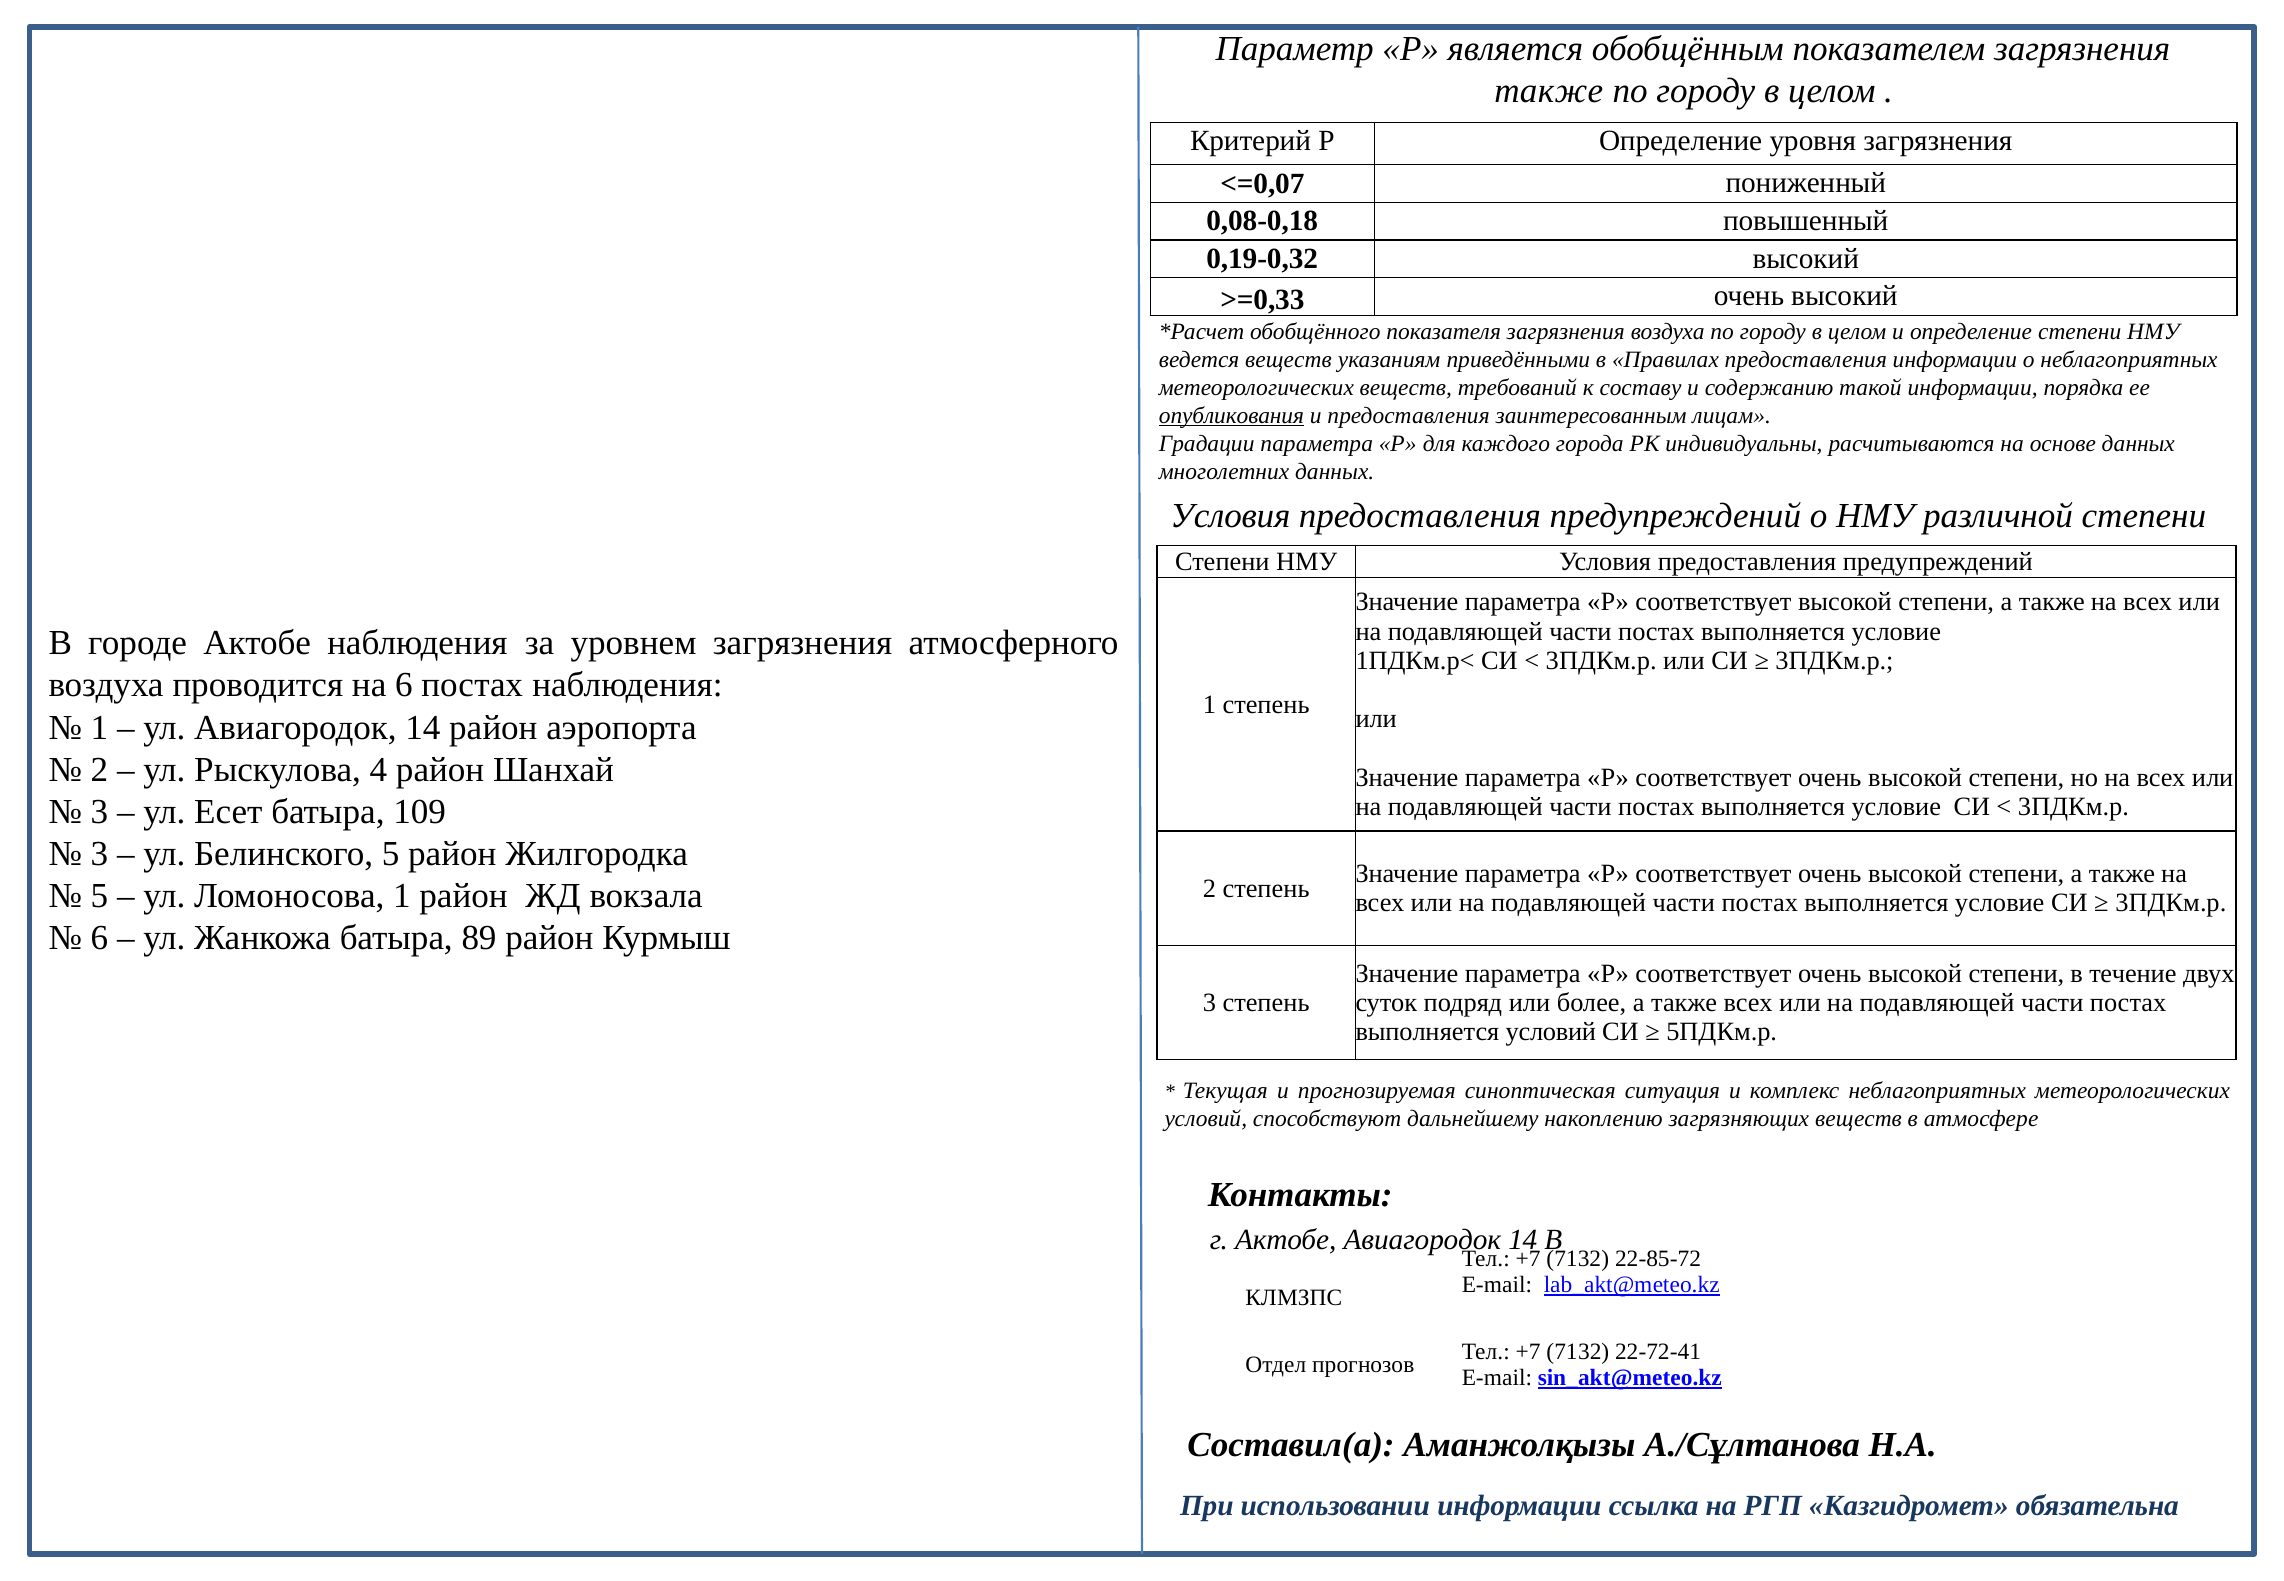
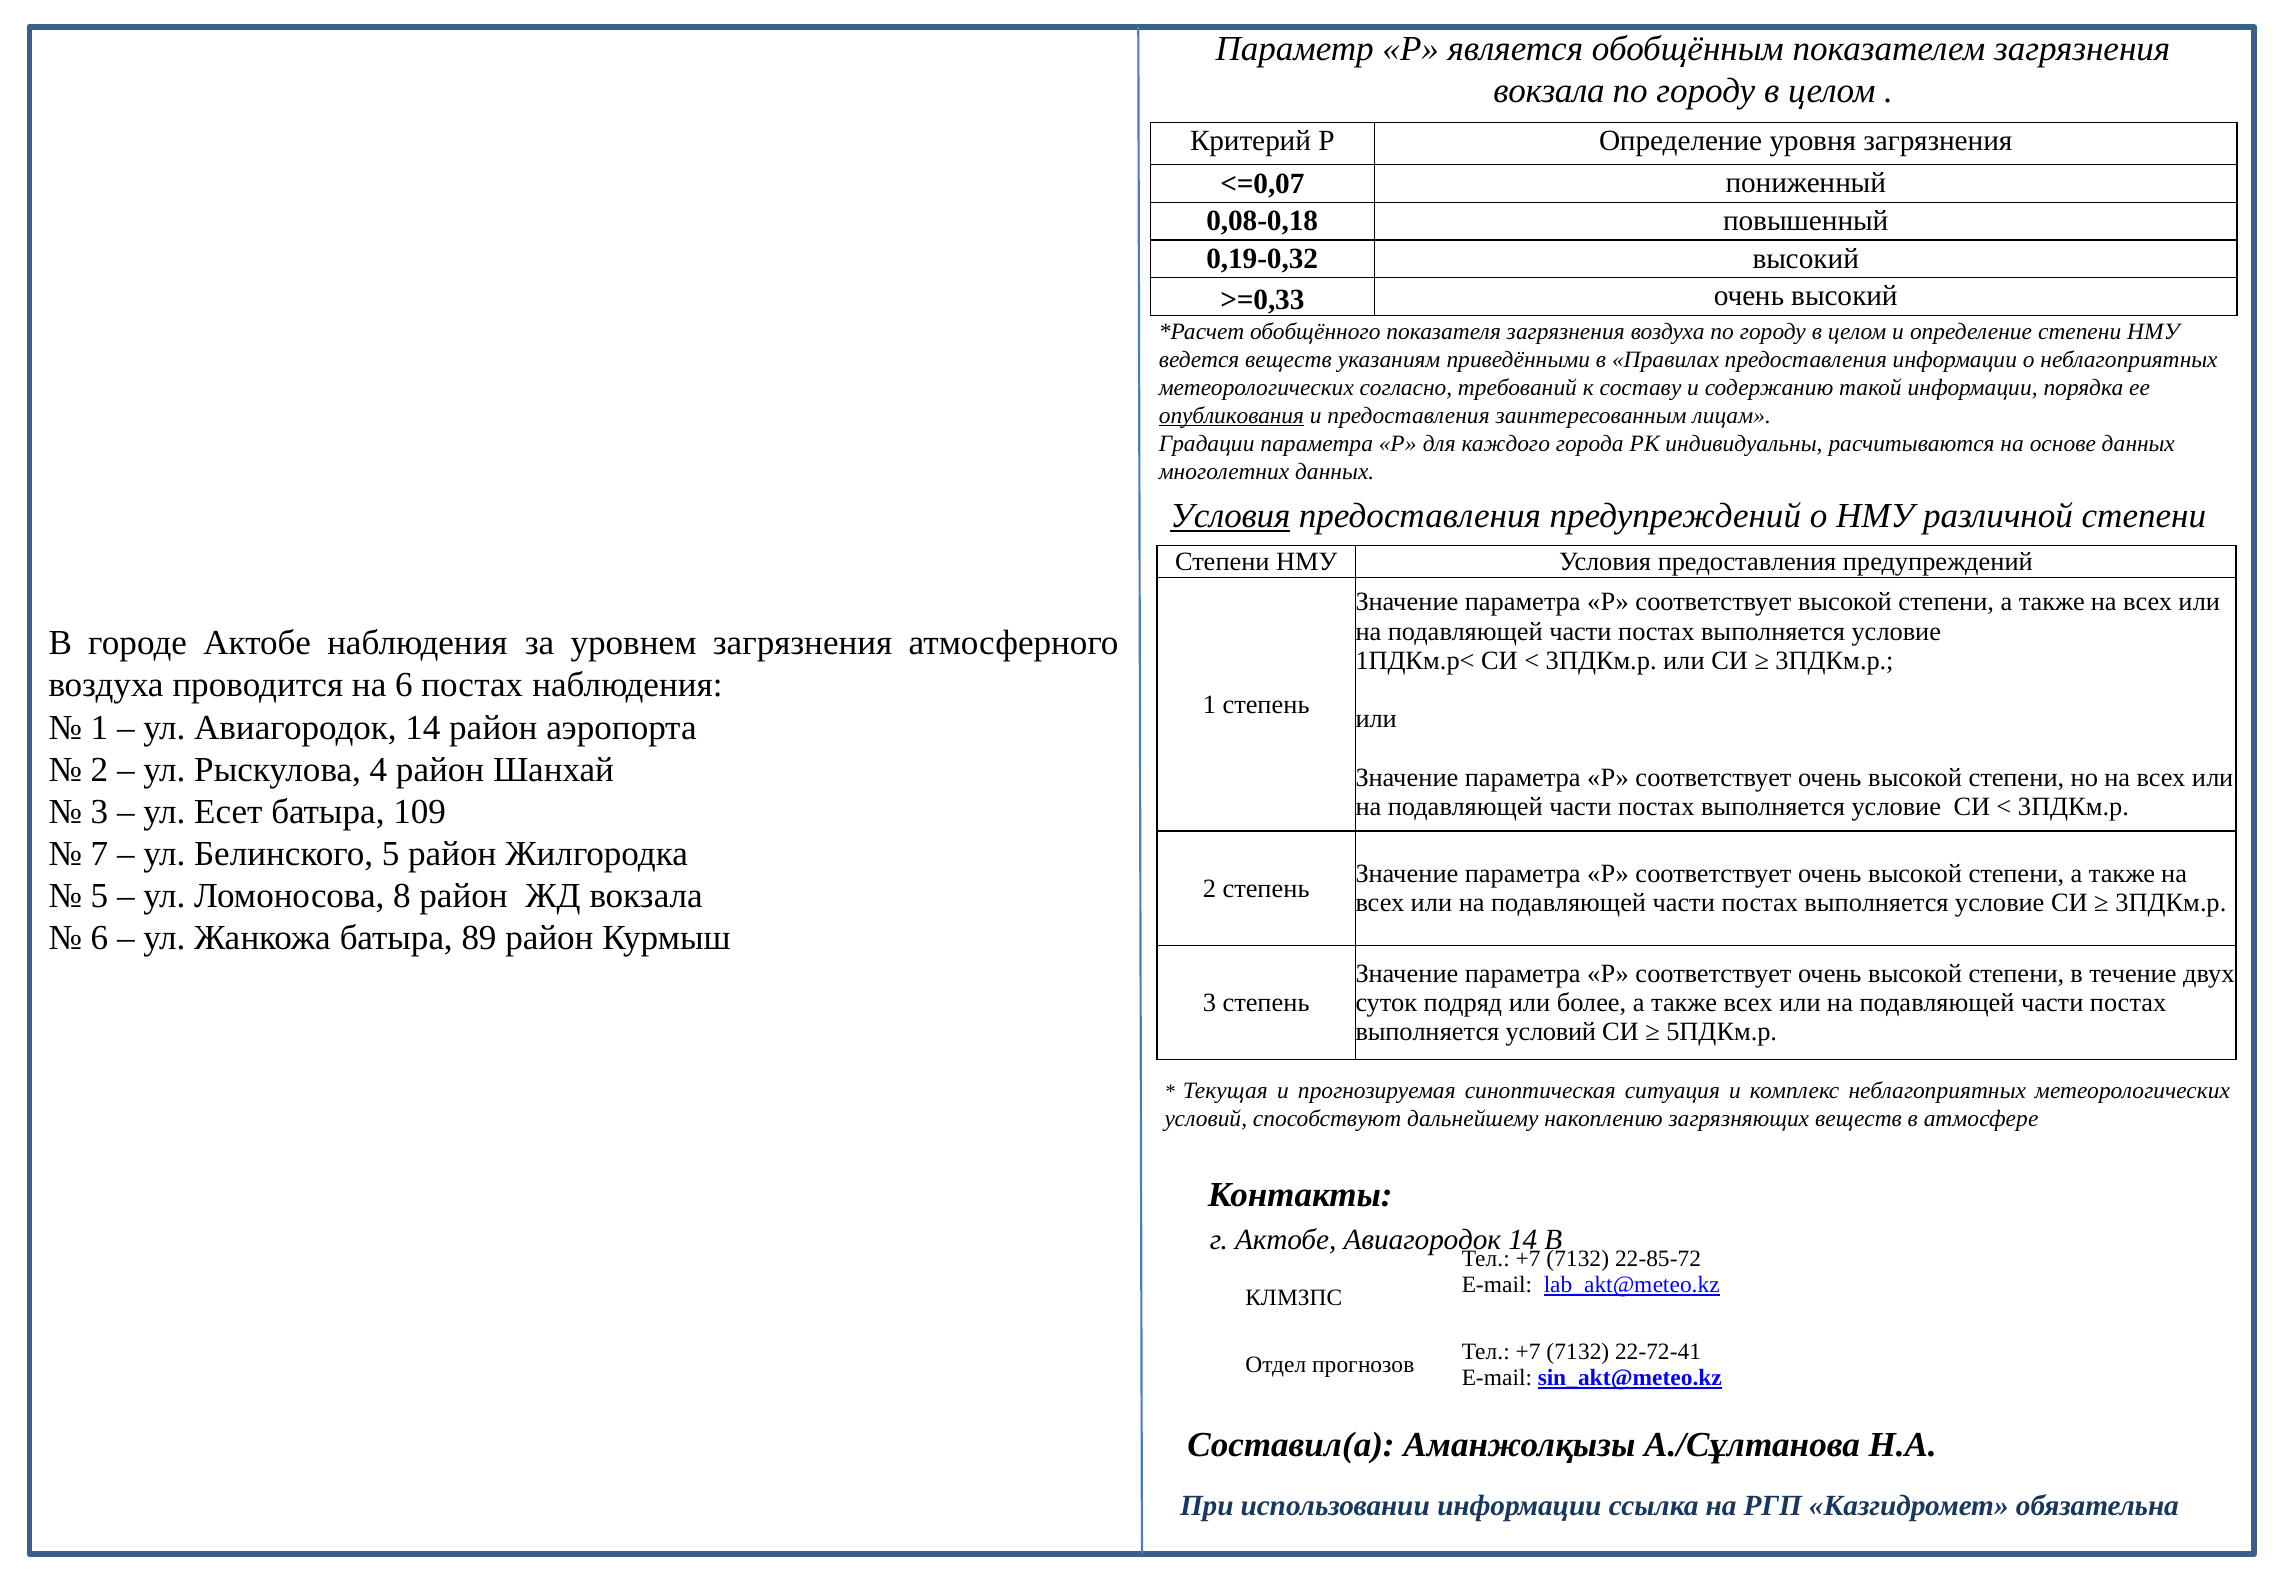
также: также -> вокзала (1549, 91)
метеорологических веществ: веществ -> согласно (1406, 387)
Условия underline: none -> present (1230, 516)
3: 3 -> 7 (100, 854)
Ломоносова 1: 1 -> 8 (402, 896)
